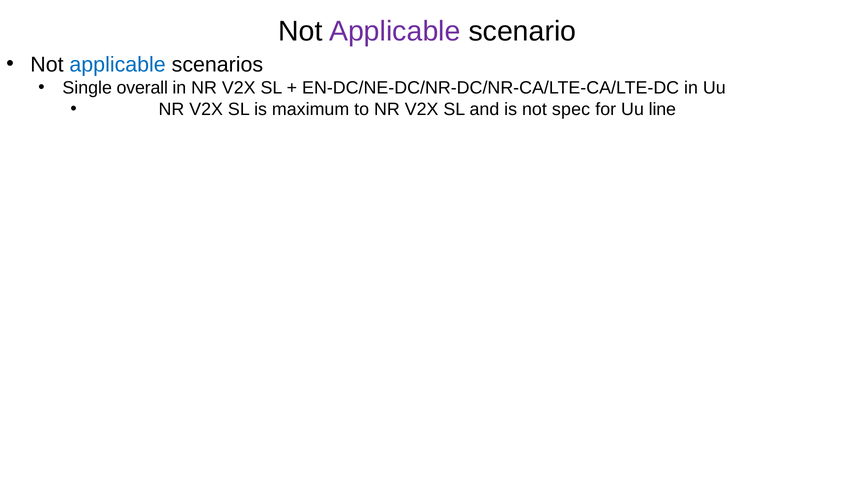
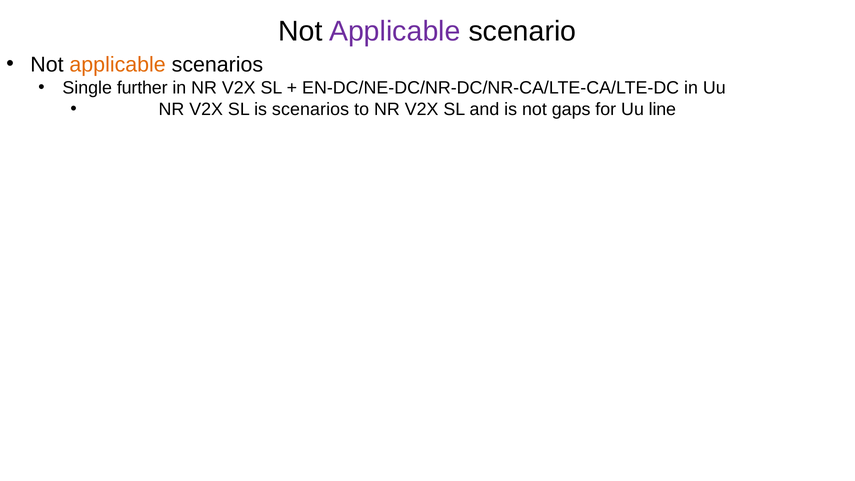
applicable colour: blue -> orange (118, 65)
overall: overall -> further (142, 88)
is maximum: maximum -> scenarios (311, 109)
spec: spec -> gaps (571, 109)
